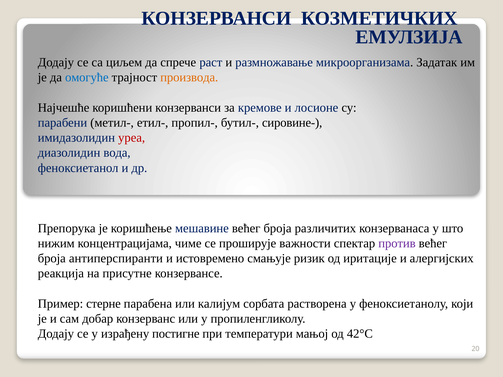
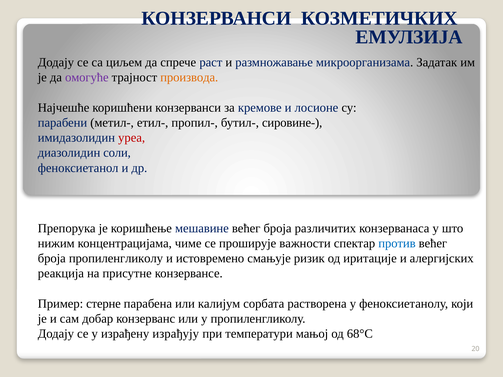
омогуће colour: blue -> purple (87, 77)
вода: вода -> соли (117, 153)
против colour: purple -> blue (397, 243)
броја антиперспиранти: антиперспиранти -> пропиленгликолу (116, 259)
постигне: постигне -> израђују (176, 334)
42°С: 42°С -> 68°С (360, 334)
